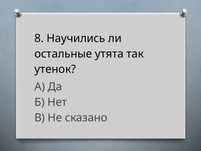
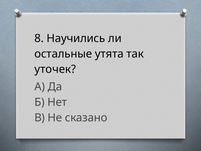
утенок: утенок -> уточек (55, 69)
